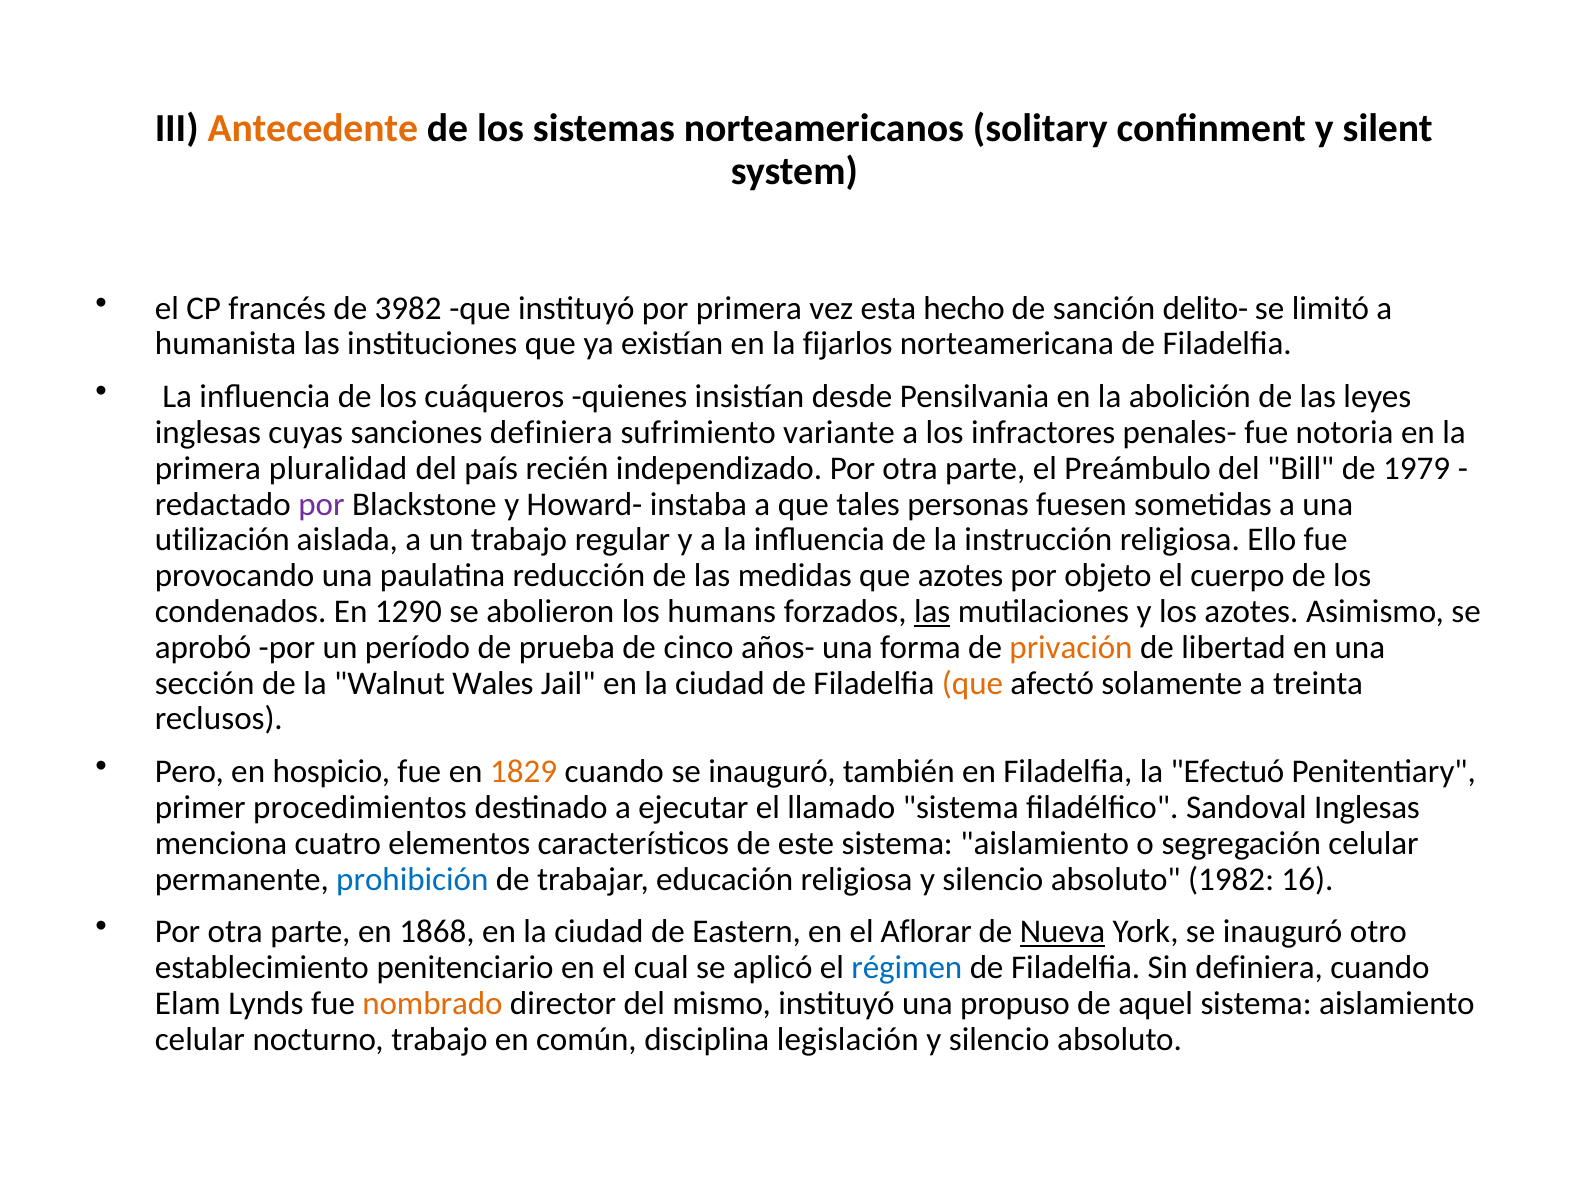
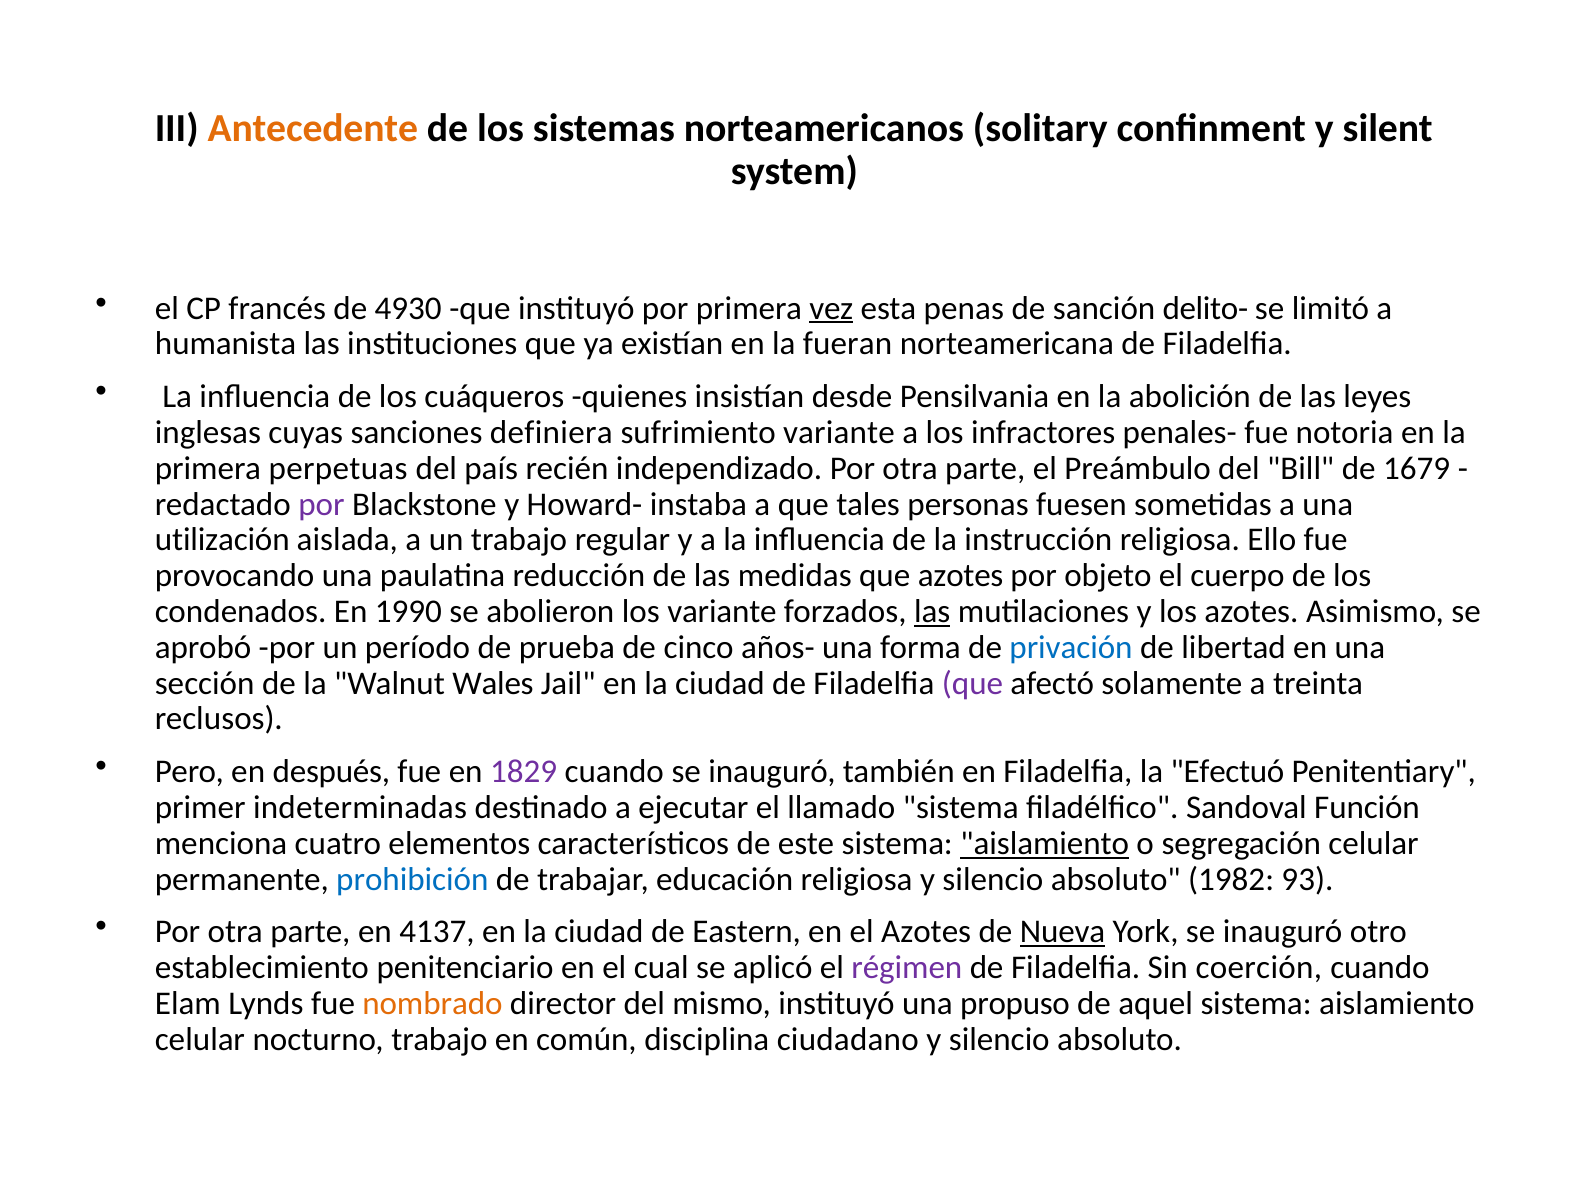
3982: 3982 -> 4930 (408, 308)
vez underline: none -> present (831, 308)
hecho: hecho -> penas (964, 308)
fijarlos: fijarlos -> fueran (847, 344)
pluralidad: pluralidad -> perpetuas (338, 468)
1979: 1979 -> 1679 (1417, 468)
1290: 1290 -> 1990 (408, 611)
los humans: humans -> variante (722, 611)
privación colour: orange -> blue (1071, 647)
que colour: orange -> purple (973, 683)
hospicio: hospicio -> después (331, 772)
1829 colour: orange -> purple (524, 772)
procedimientos: procedimientos -> indeterminadas (360, 807)
Sandoval Inglesas: Inglesas -> Función (1367, 807)
aislamiento underline: none -> present (1045, 843)
16: 16 -> 93 (1307, 879)
1868: 1868 -> 4137 (437, 932)
el Aflorar: Aflorar -> Azotes (926, 932)
régimen colour: blue -> purple (907, 968)
Sin definiera: definiera -> coerción (1259, 968)
legislación: legislación -> ciudadano (848, 1039)
